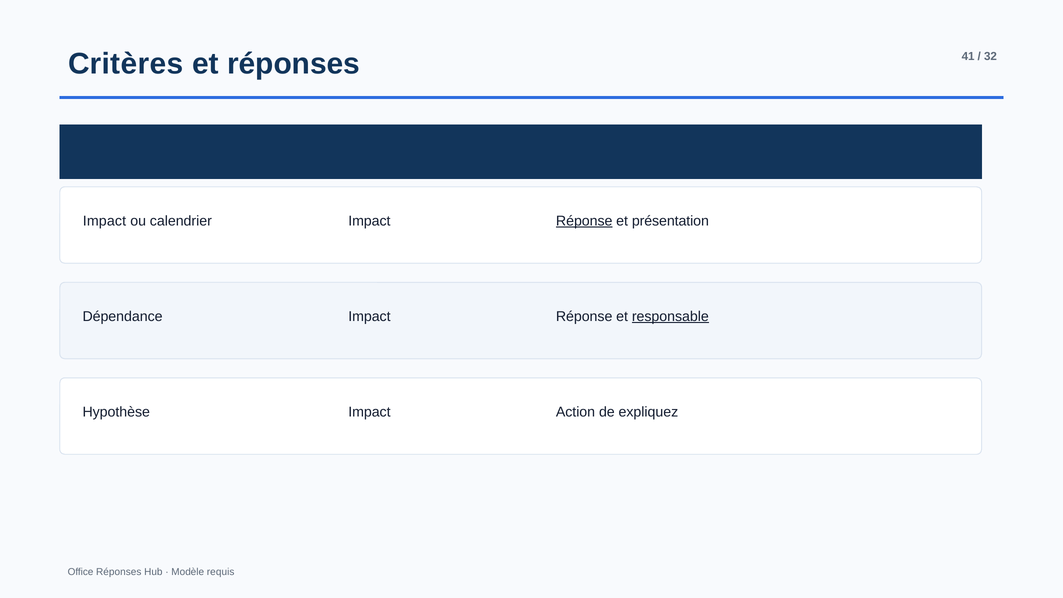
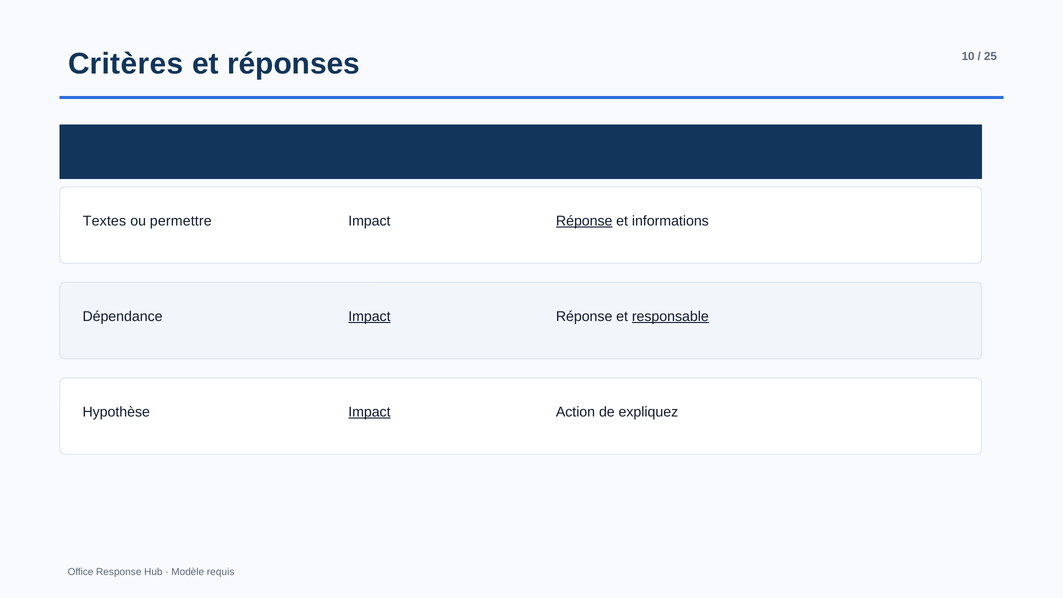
41: 41 -> 10 (968, 57)
32: 32 -> 25 (990, 57)
Impact: Impact -> Textes (104, 221)
calendrier: calendrier -> permettre (181, 221)
présentation: présentation -> informations (670, 221)
Impact underline: none -> present (369, 316)
Impact underline: none -> present (369, 412)
Office Réponses: Réponses -> Response (119, 572)
